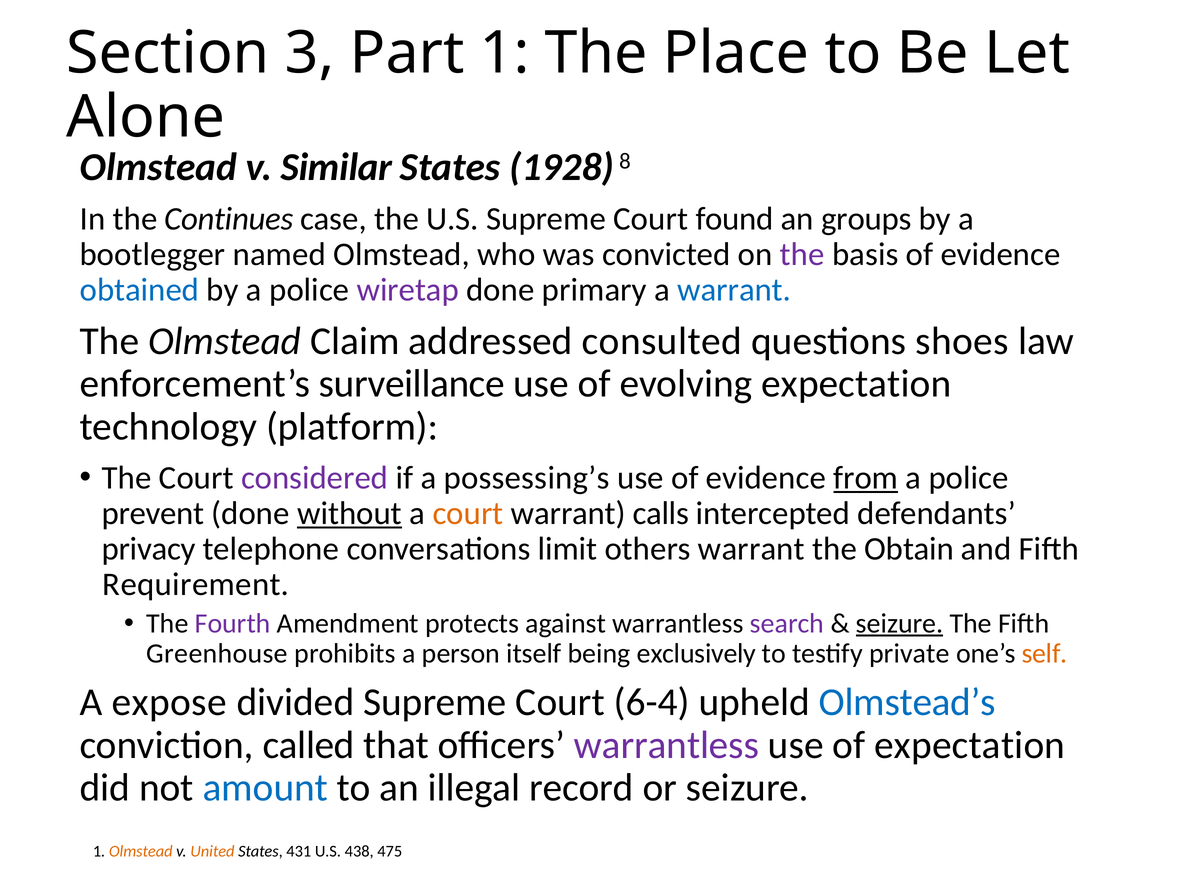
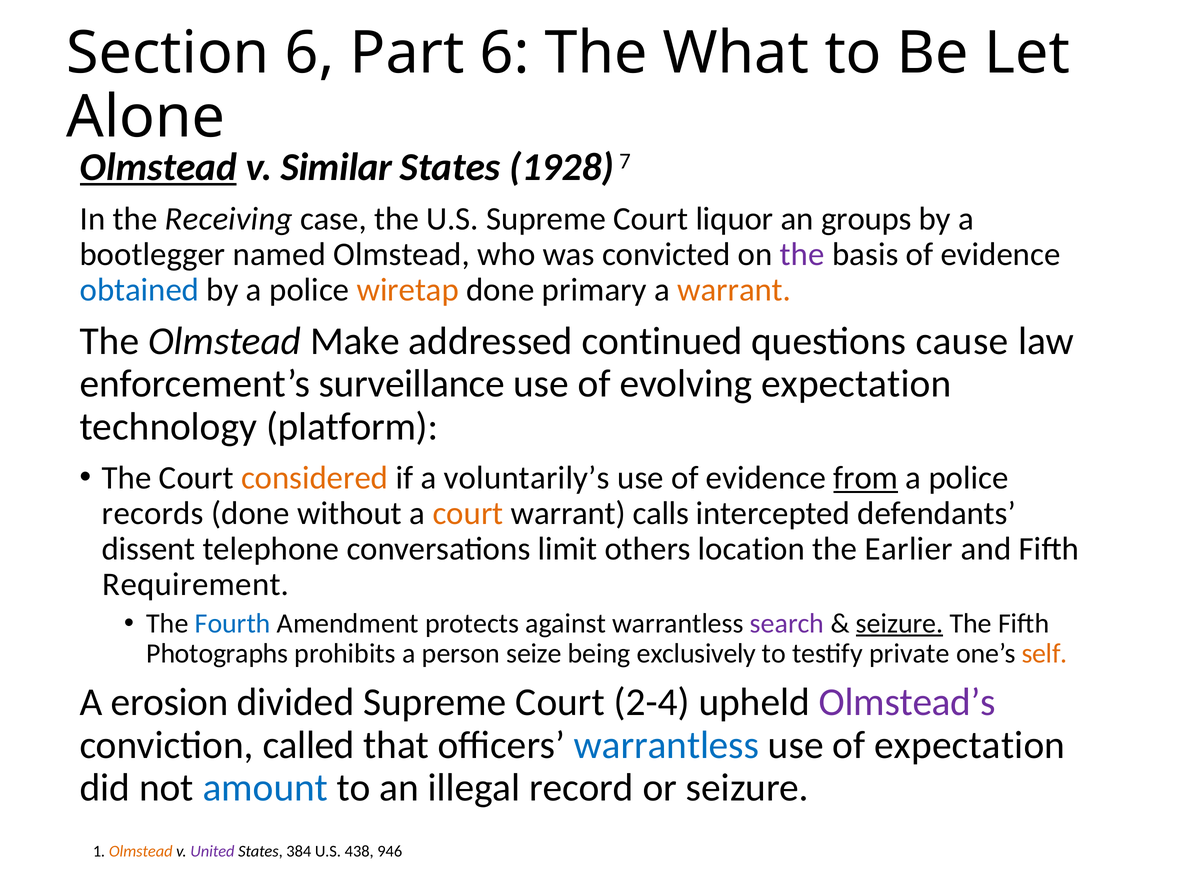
Section 3: 3 -> 6 (310, 53)
Part 1: 1 -> 6 (505, 53)
Place: Place -> What (736, 53)
Olmstead underline: none -> present (158, 167)
8: 8 -> 7 (625, 161)
Continues: Continues -> Receiving (229, 219)
found: found -> liquor (734, 219)
wiretap colour: purple -> orange (408, 290)
warrant colour: blue -> orange (734, 290)
Claim: Claim -> Make (355, 341)
consulted: consulted -> continued (662, 341)
shoes: shoes -> cause (962, 341)
considered colour: purple -> orange (315, 478)
possessing’s: possessing’s -> voluntarily’s (527, 478)
prevent: prevent -> records (153, 513)
without underline: present -> none (350, 513)
privacy: privacy -> dissent (149, 549)
others warrant: warrant -> location (751, 549)
Obtain: Obtain -> Earlier (909, 549)
Fourth colour: purple -> blue (233, 623)
Greenhouse: Greenhouse -> Photographs (217, 653)
itself: itself -> seize (534, 653)
expose: expose -> erosion (170, 702)
6-4: 6-4 -> 2-4 (652, 702)
Olmstead’s colour: blue -> purple (907, 702)
warrantless colour: purple -> blue (666, 744)
United colour: orange -> purple (212, 850)
431: 431 -> 384 (299, 850)
475: 475 -> 946 (390, 850)
